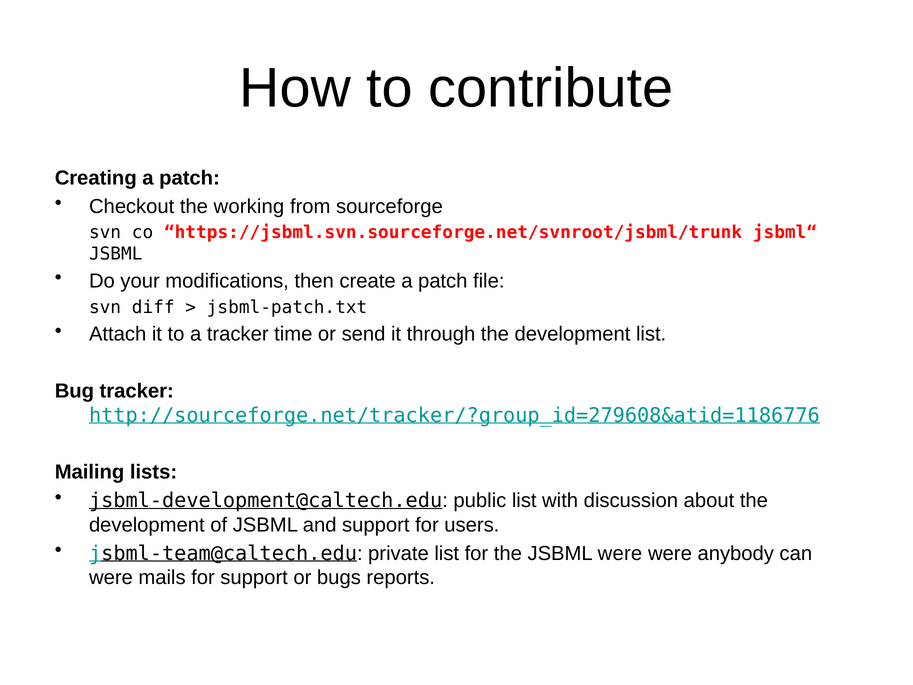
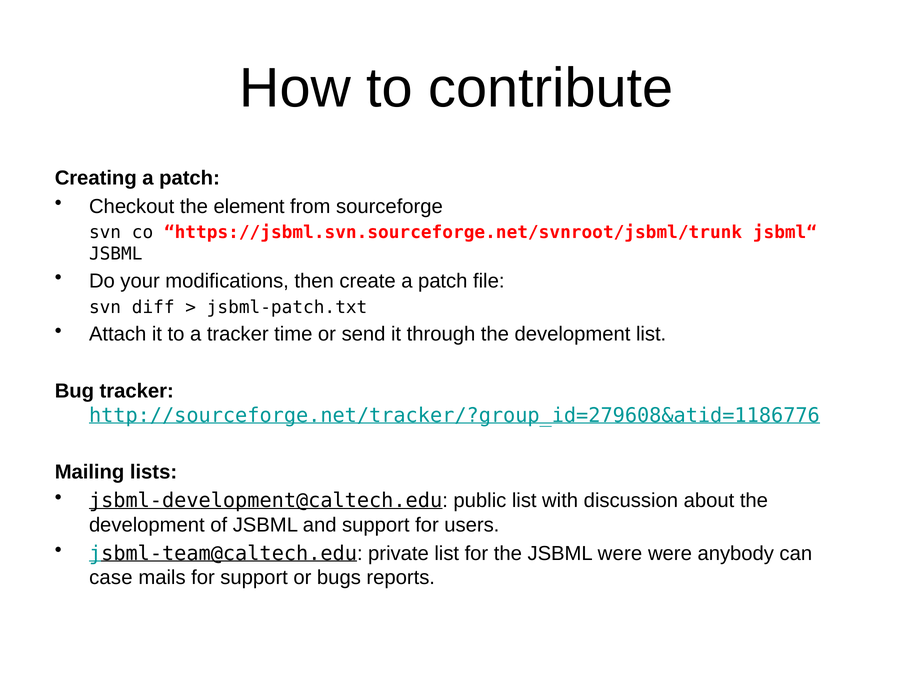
working: working -> element (249, 206)
were: were -> case (111, 578)
